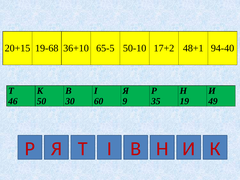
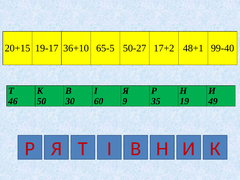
19-68: 19-68 -> 19-17 (47, 48)
50-10: 50-10 -> 50-27 (135, 48)
94-40: 94-40 -> 99-40 (223, 48)
